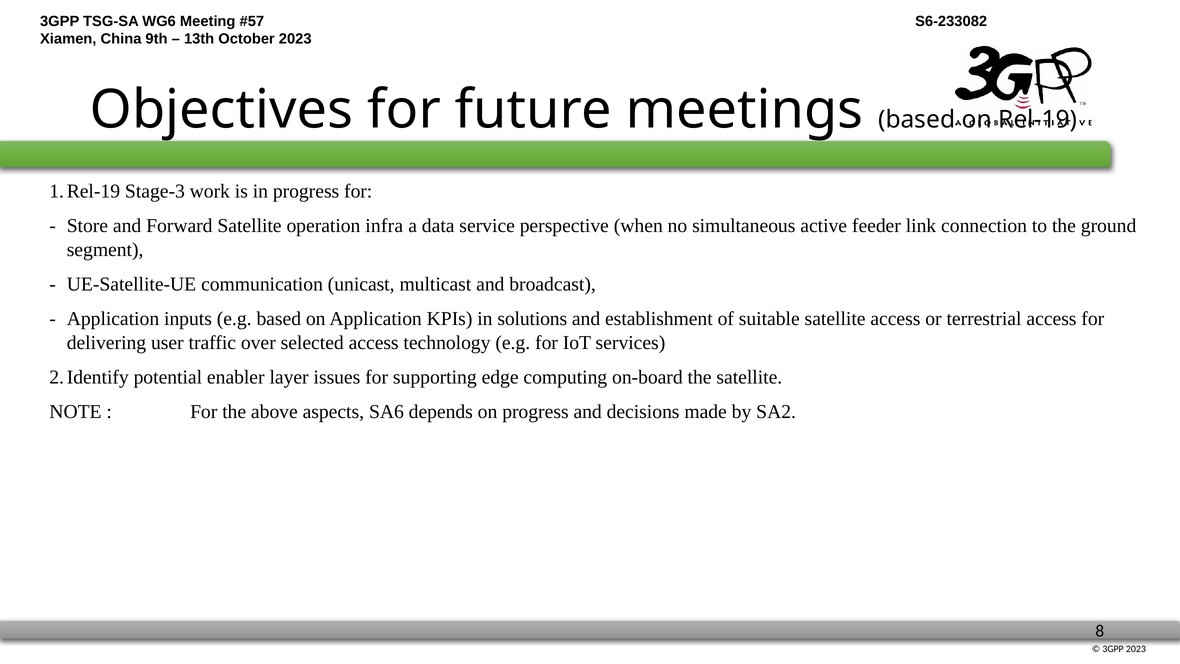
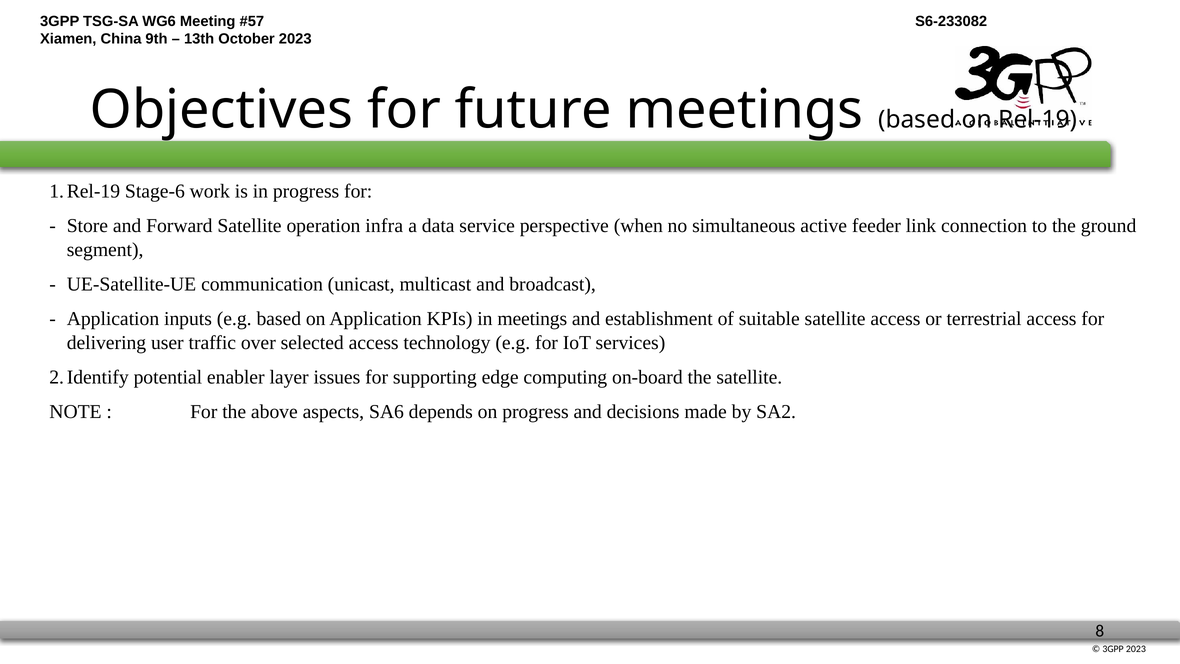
Stage-3: Stage-3 -> Stage-6 (155, 191)
in solutions: solutions -> meetings (532, 319)
